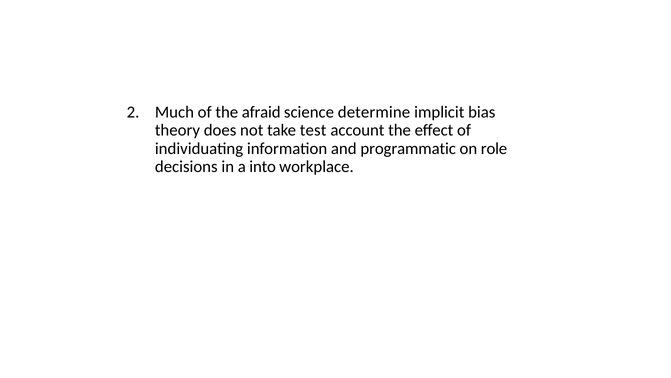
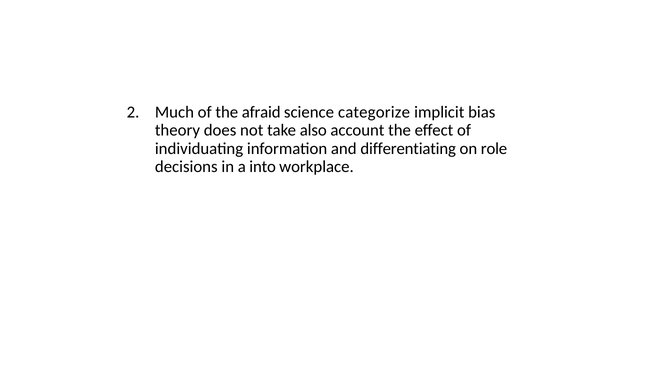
determine: determine -> categorize (374, 112)
test: test -> also (313, 130)
programmatic: programmatic -> differentiating (408, 148)
